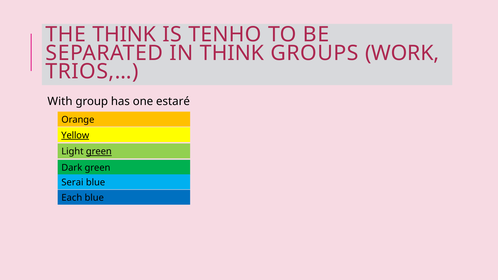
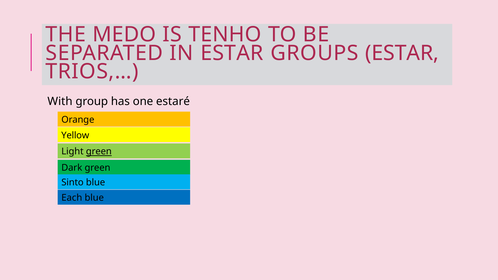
THE THINK: THINK -> MEDO (124, 35)
IN THINK: THINK -> ESTAR (232, 53)
GROUPS WORK: WORK -> ESTAR (402, 53)
Yellow underline: present -> none (75, 135)
Serai: Serai -> Sinto (72, 183)
